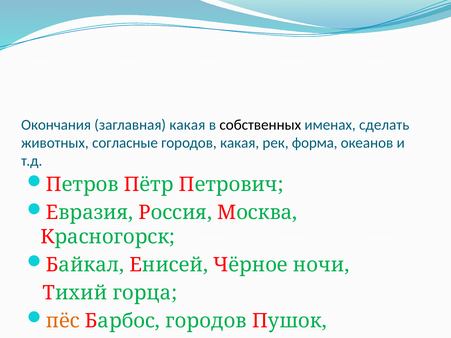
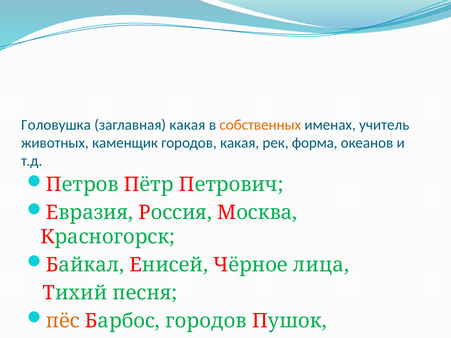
Окончания: Окончания -> Головушка (56, 125)
собственных colour: black -> orange (260, 125)
сделать: сделать -> учитель (384, 125)
согласные: согласные -> каменщик (125, 143)
ночи: ночи -> лица (321, 265)
горца: горца -> песня (145, 293)
